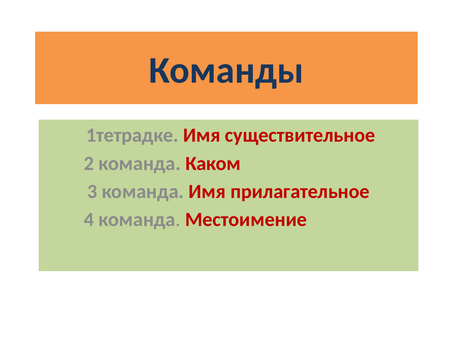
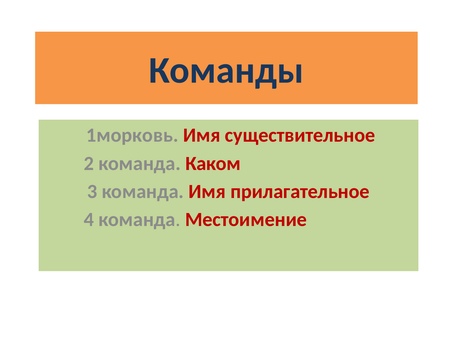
1тетрадке: 1тетрадке -> 1морковь (132, 135)
